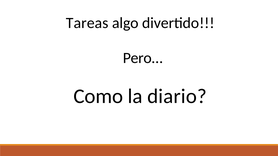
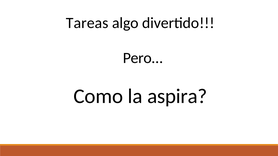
diario: diario -> aspira (177, 97)
